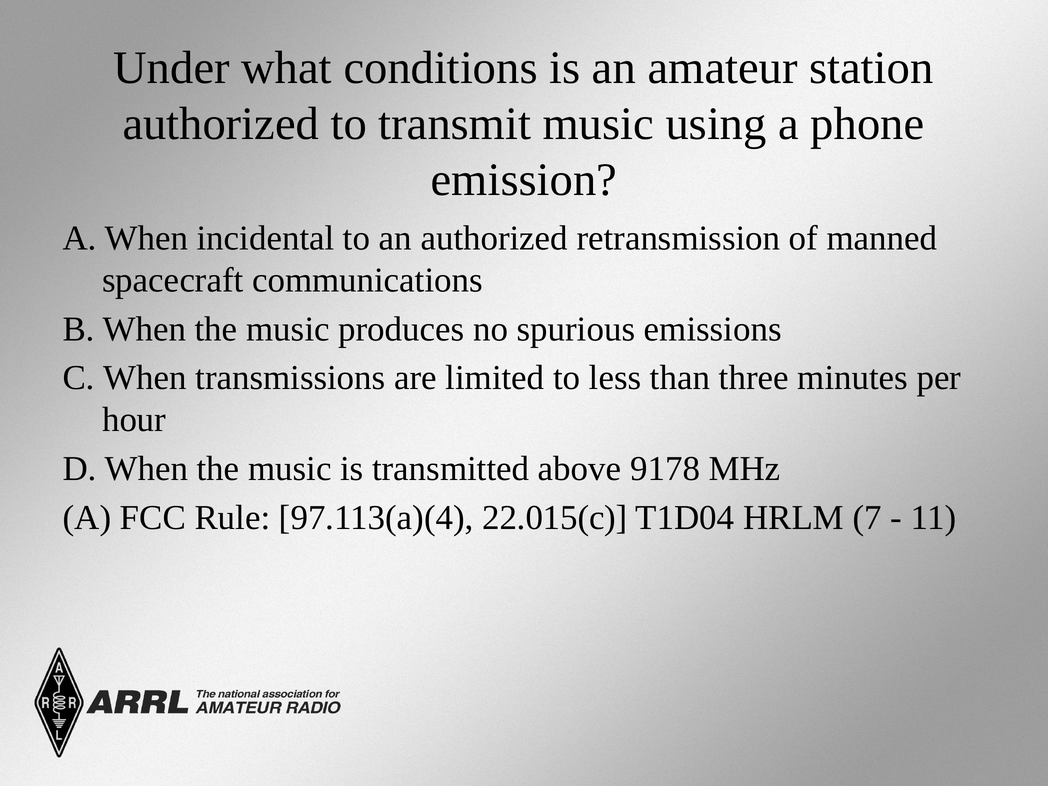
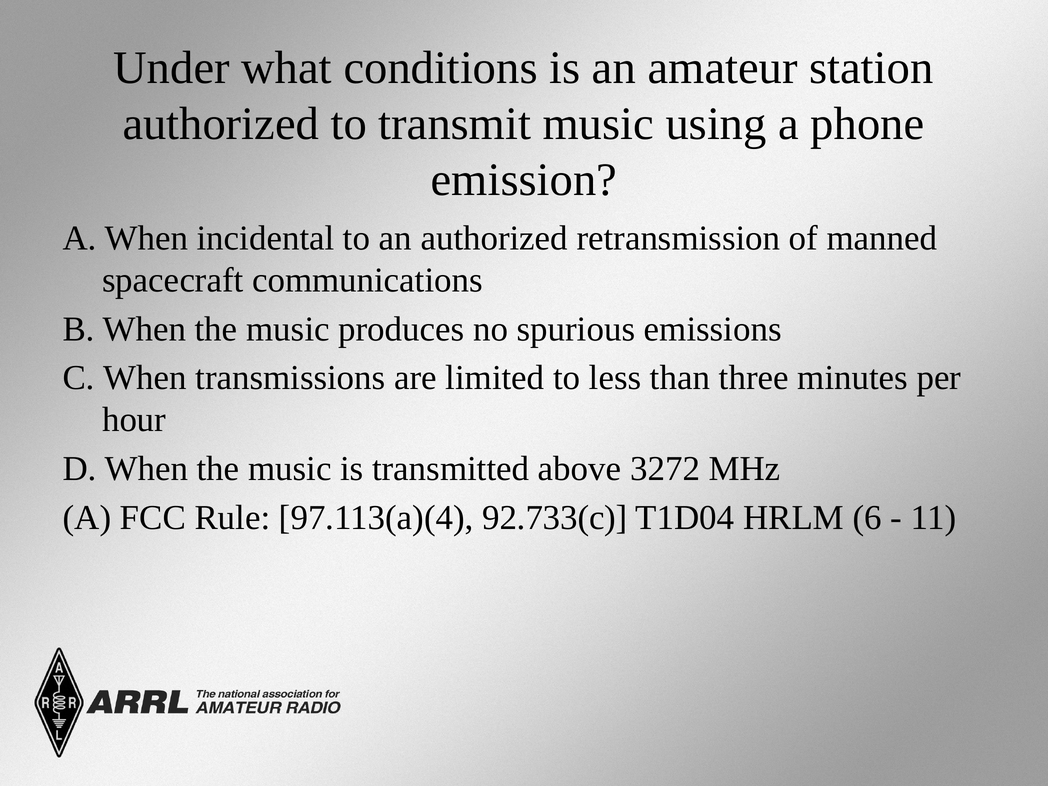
9178: 9178 -> 3272 (665, 469)
22.015(c: 22.015(c -> 92.733(c (555, 518)
7: 7 -> 6 (867, 518)
